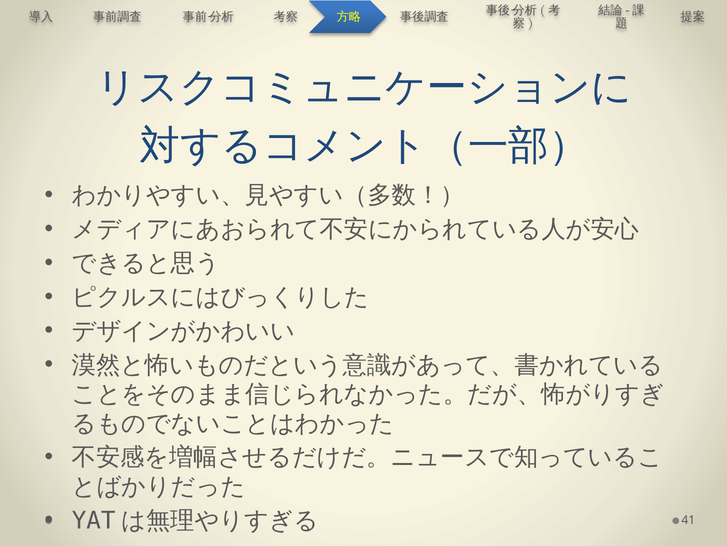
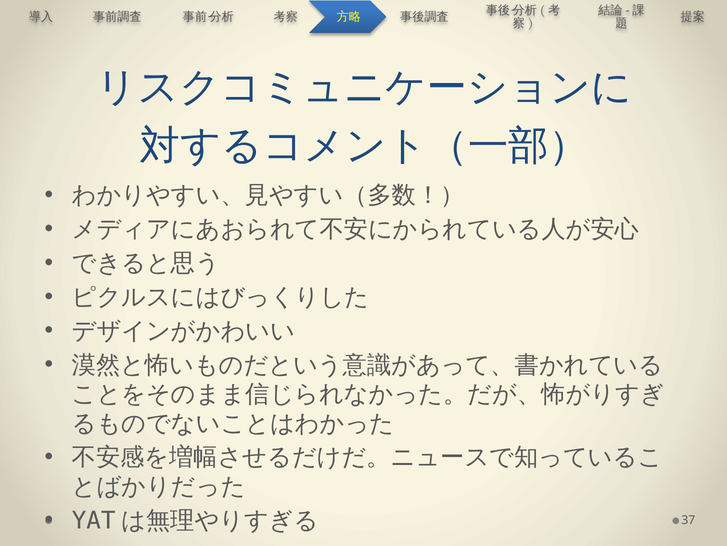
41: 41 -> 37 (688, 520)
